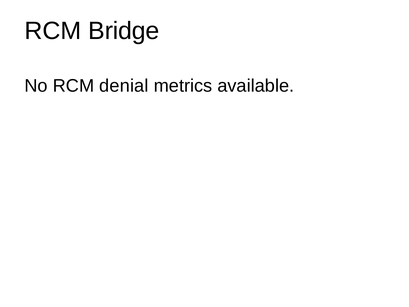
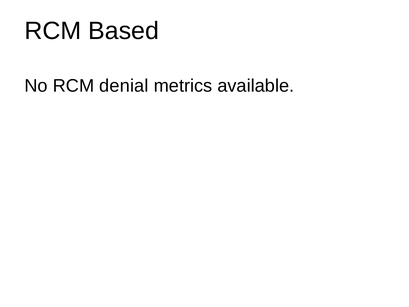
Bridge: Bridge -> Based (124, 31)
